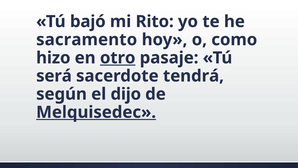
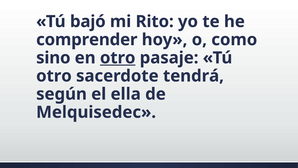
sacramento: sacramento -> comprender (87, 40)
hizo: hizo -> sino (53, 58)
será: será -> otro (54, 76)
dijo: dijo -> ella (126, 94)
Melquisedec underline: present -> none (96, 112)
